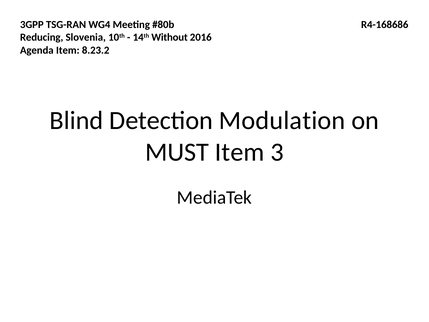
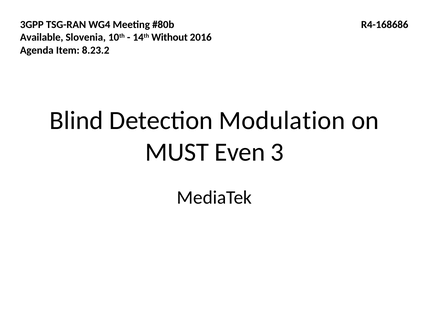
Reducing: Reducing -> Available (42, 37)
MUST Item: Item -> Even (240, 152)
